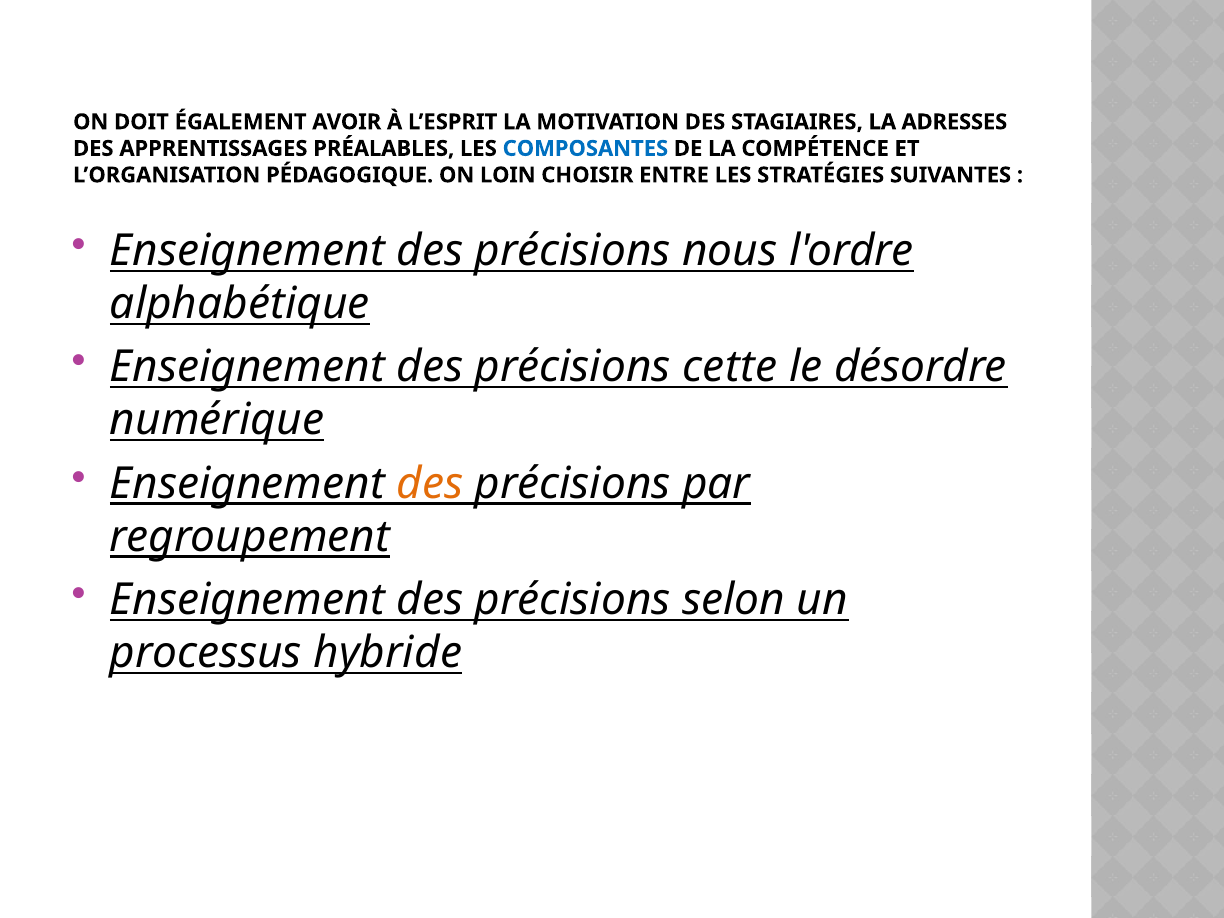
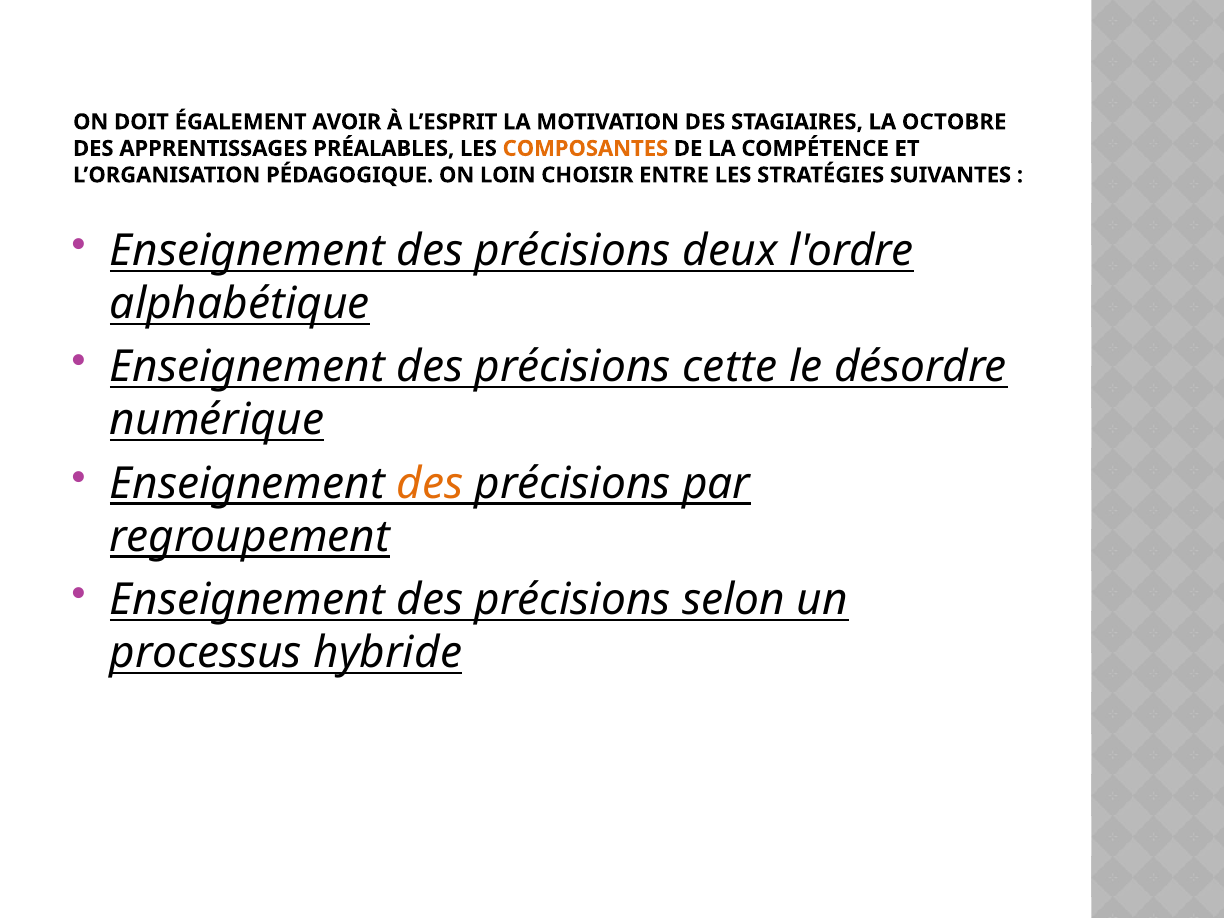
ADRESSES: ADRESSES -> OCTOBRE (954, 122)
COMPOSANTES colour: blue -> orange (585, 149)
nous: nous -> deux (730, 251)
